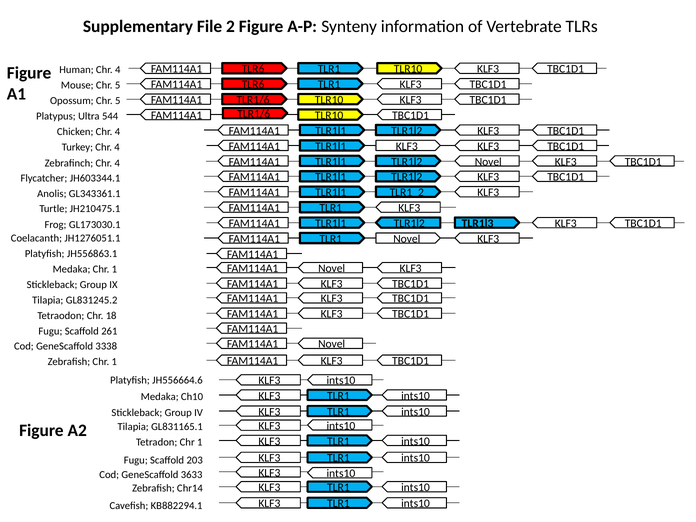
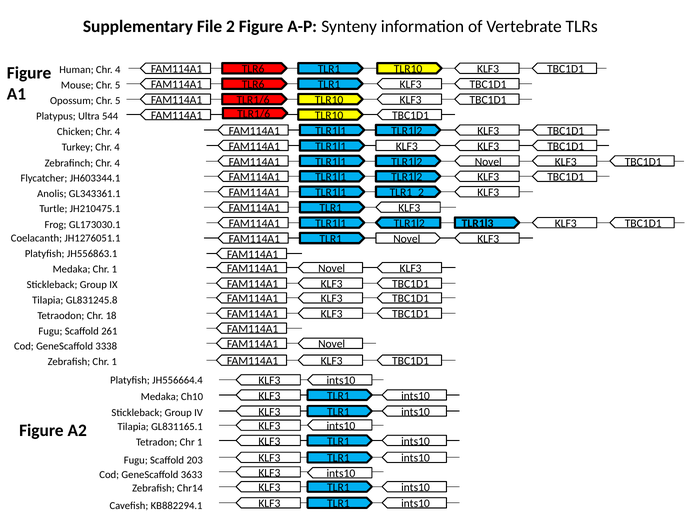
GL831245.2: GL831245.2 -> GL831245.8 (92, 300)
JH556664.6: JH556664.6 -> JH556664.4 (177, 380)
